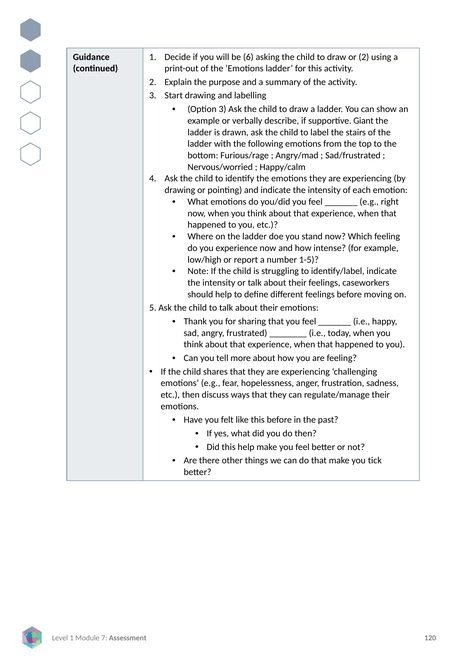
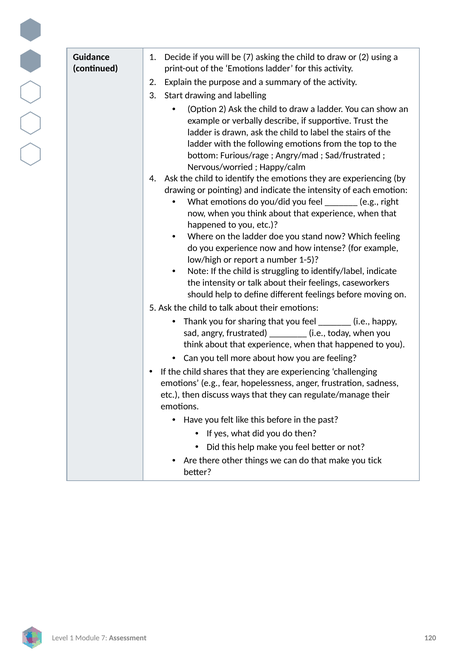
be 6: 6 -> 7 (248, 57)
Option 3: 3 -> 2 (223, 109)
Giant: Giant -> Trust (363, 121)
